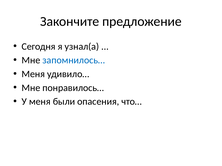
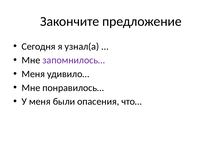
запомнилось… colour: blue -> purple (74, 60)
